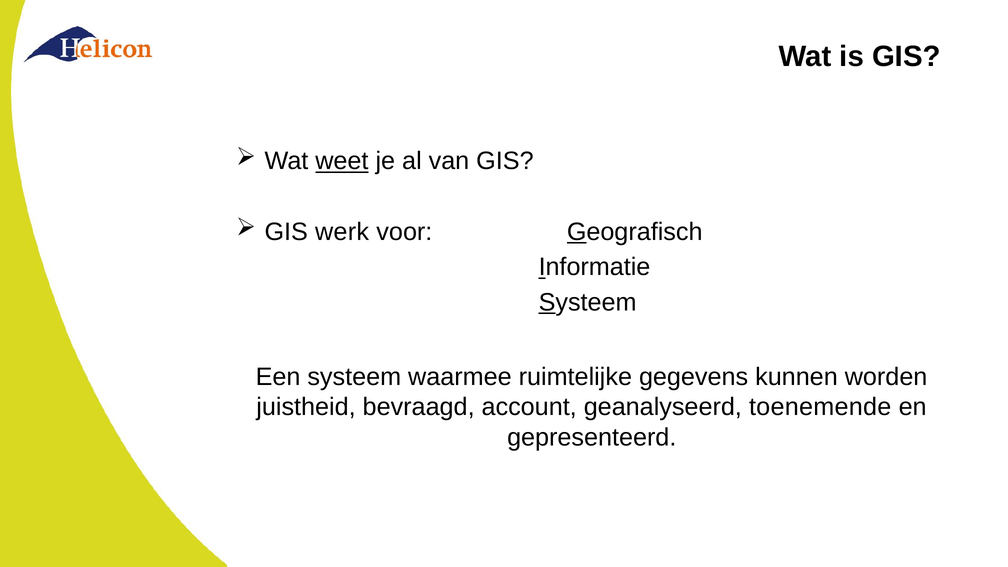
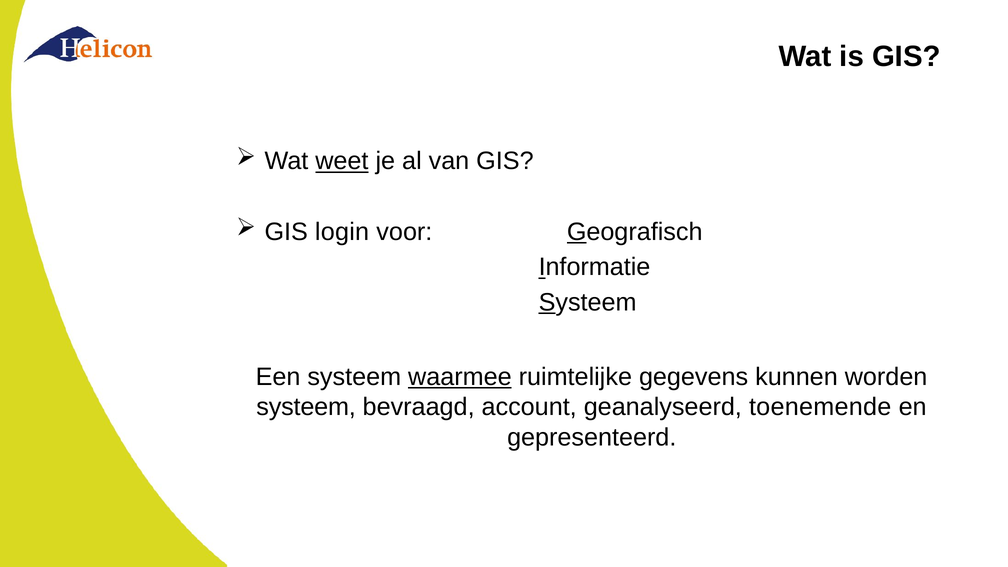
werk: werk -> login (342, 232)
waarmee underline: none -> present (460, 377)
juistheid: juistheid -> systeem (306, 407)
